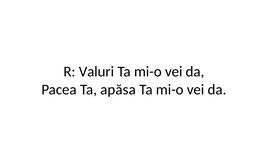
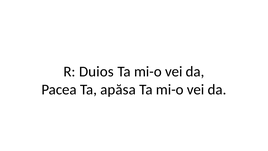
Valuri: Valuri -> Duios (96, 71)
